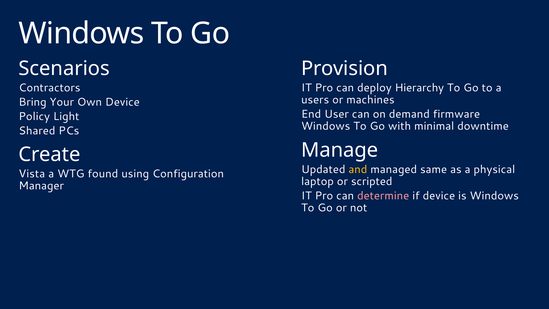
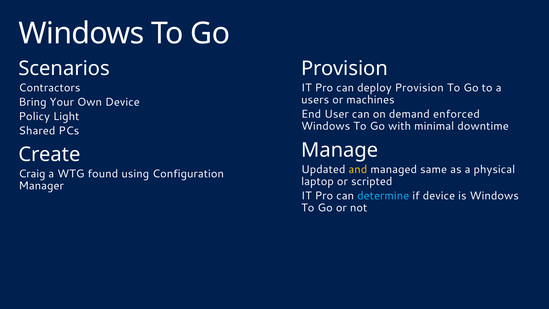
deploy Hierarchy: Hierarchy -> Provision (419, 88)
firmware: firmware -> enforced (456, 114)
Vista: Vista -> Craig (32, 174)
determine colour: pink -> light blue (383, 196)
